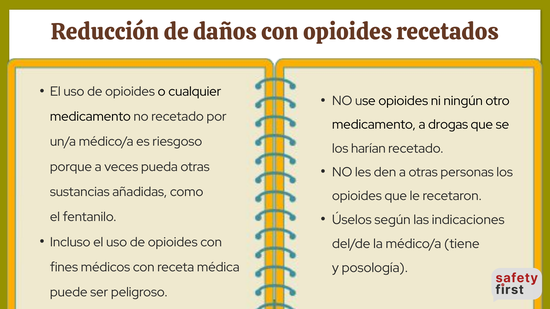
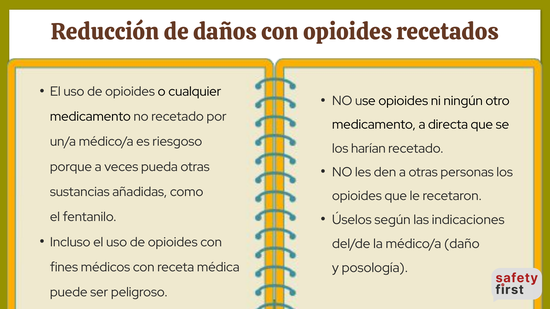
drogas: drogas -> directa (448, 125)
tiene: tiene -> daño (462, 244)
